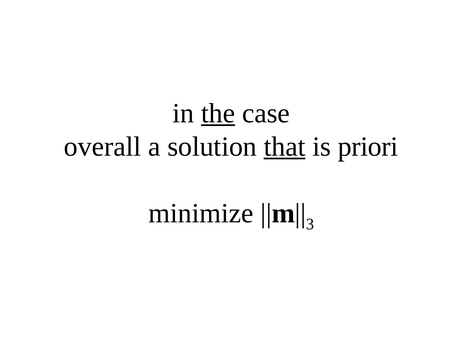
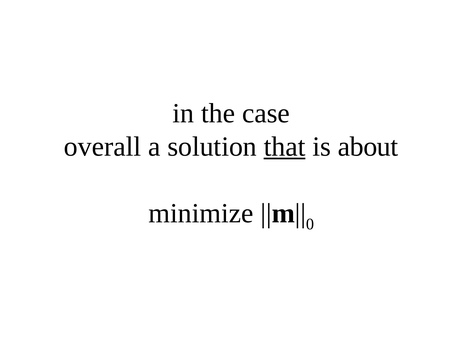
the underline: present -> none (218, 113)
priori: priori -> about (368, 147)
3: 3 -> 0 (310, 224)
